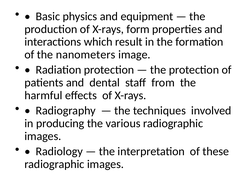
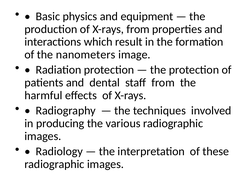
X-rays form: form -> from (138, 29)
